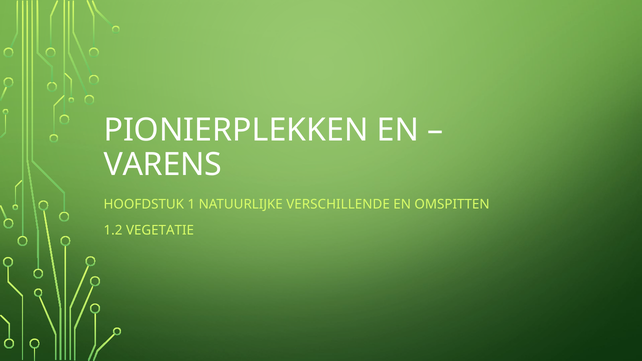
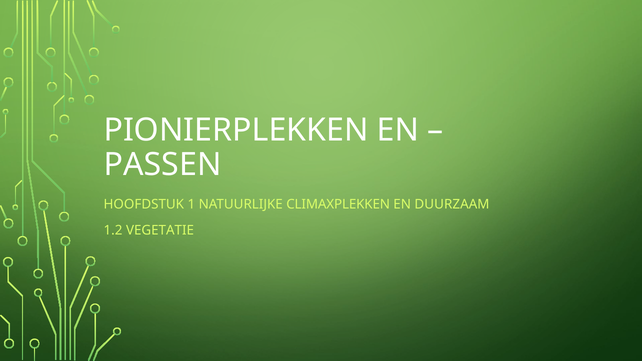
VARENS: VARENS -> PASSEN (163, 165)
VERSCHILLENDE: VERSCHILLENDE -> CLIMAXPLEKKEN (338, 204)
OMSPITTEN: OMSPITTEN -> DUURZAAM (452, 204)
